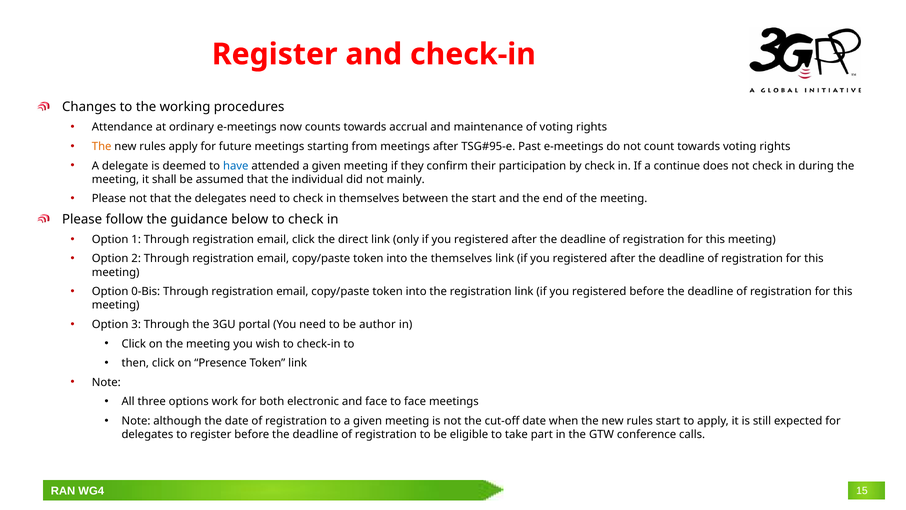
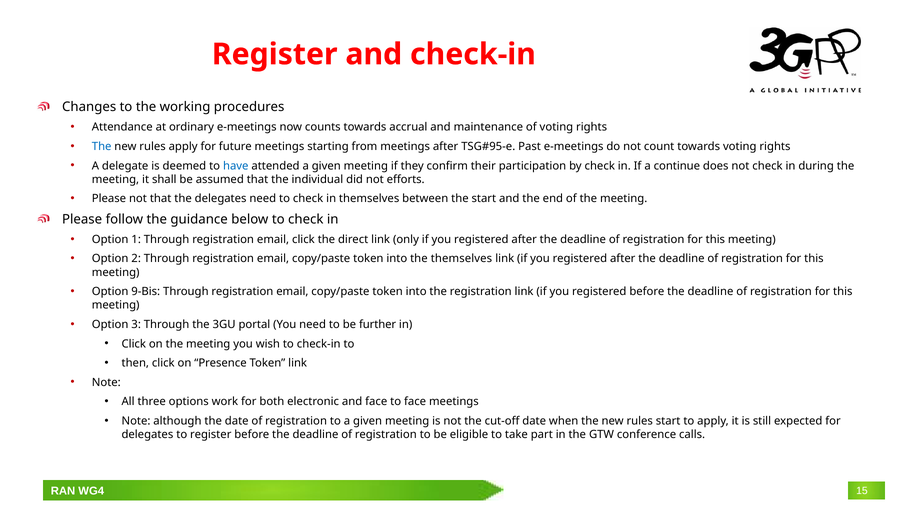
The colour: orange -> blue (102, 146)
mainly: mainly -> efforts (406, 179)
0-Bis: 0-Bis -> 9-Bis (146, 291)
author: author -> further (378, 324)
